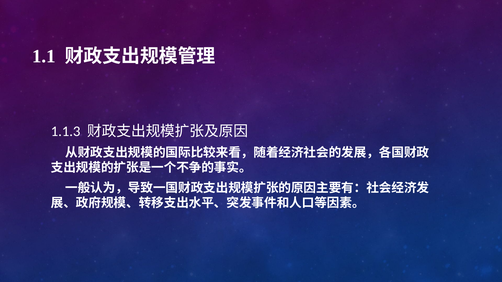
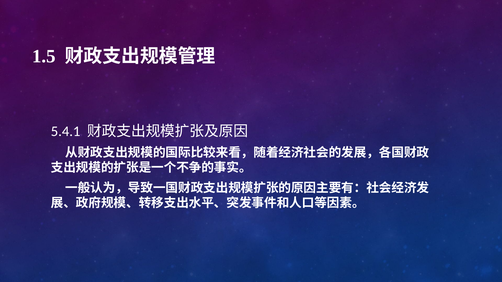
1.1: 1.1 -> 1.5 (44, 56)
1.1.3: 1.1.3 -> 5.4.1 (66, 131)
